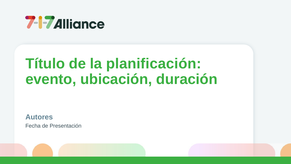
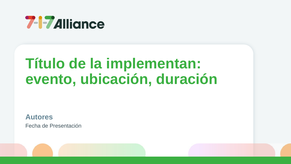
planificación: planificación -> implementan (154, 64)
